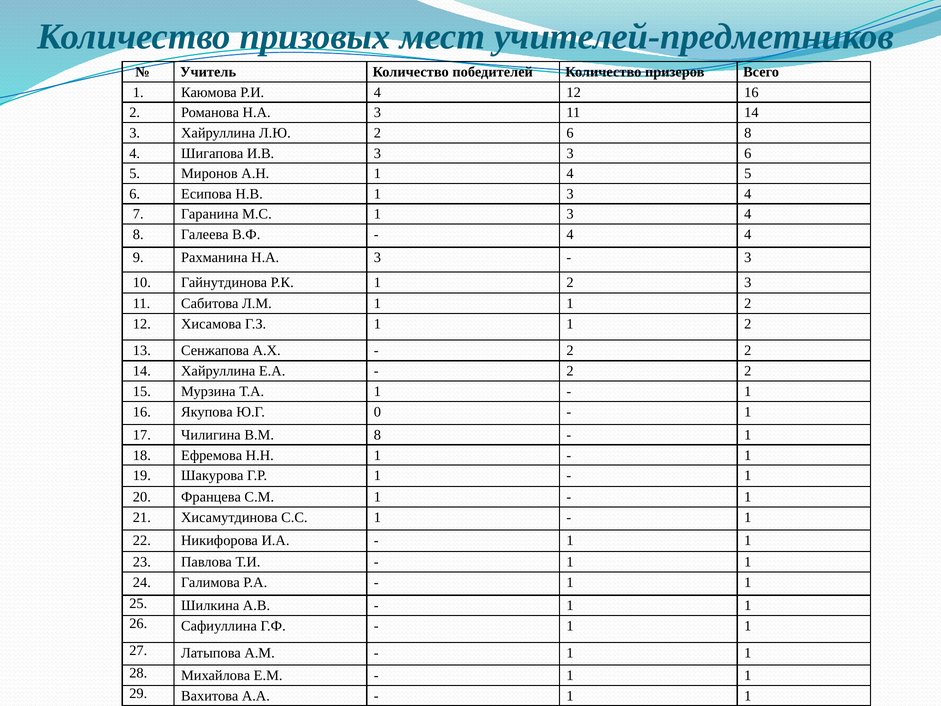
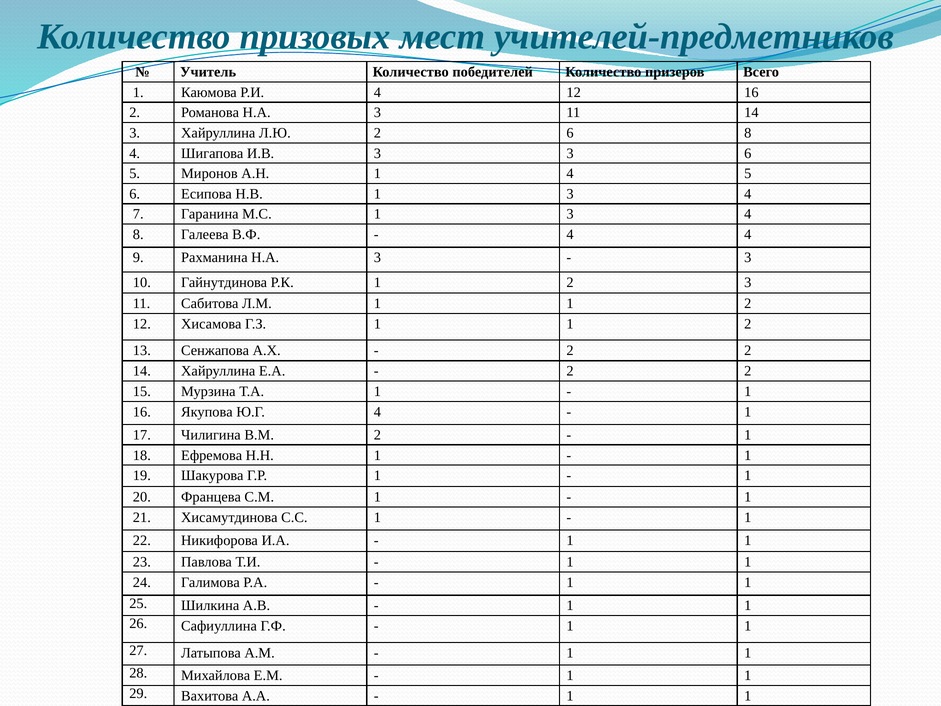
Ю.Г 0: 0 -> 4 (377, 412)
В.М 8: 8 -> 2 (377, 435)
